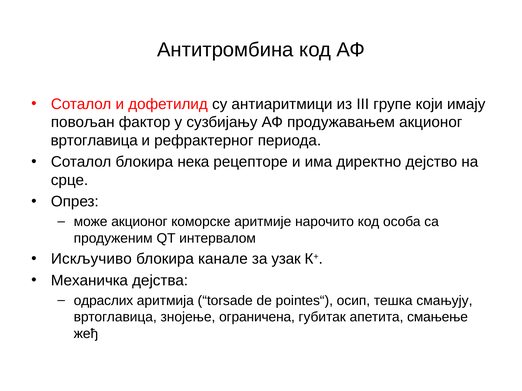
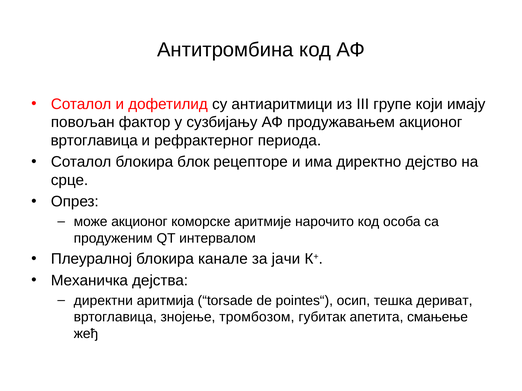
нека: нека -> блок (193, 162)
Искључиво: Искључиво -> Плеуралној (92, 259)
узак: узак -> јачи (286, 259)
одраслих: одраслих -> директни (103, 301)
смањују: смањују -> дериват (444, 301)
ограничена: ограничена -> тромбозом (257, 317)
